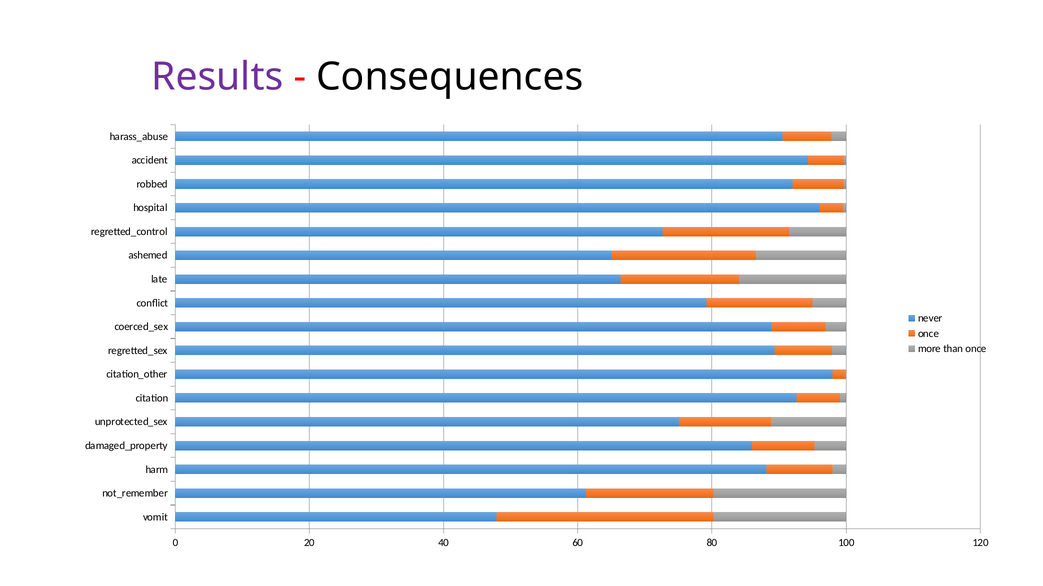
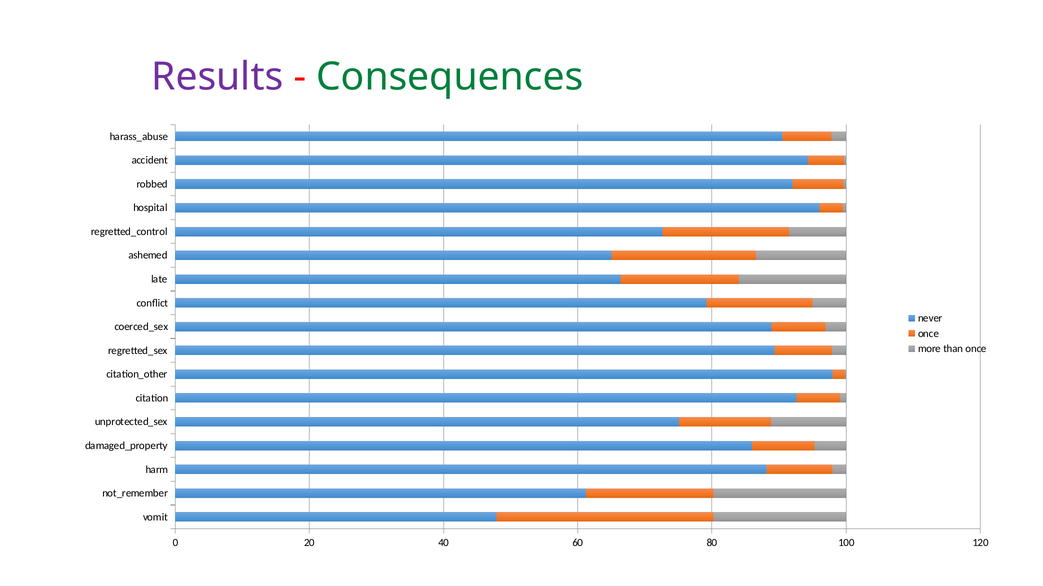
Consequences colour: black -> green (450, 77)
